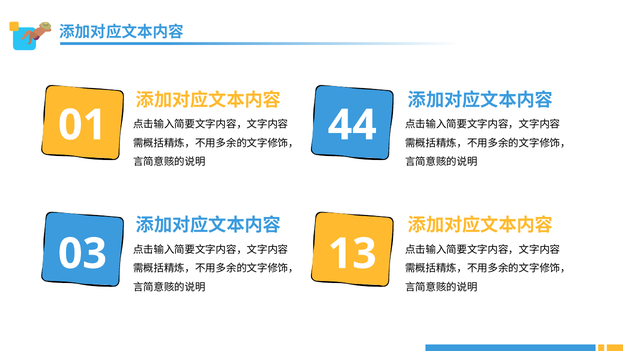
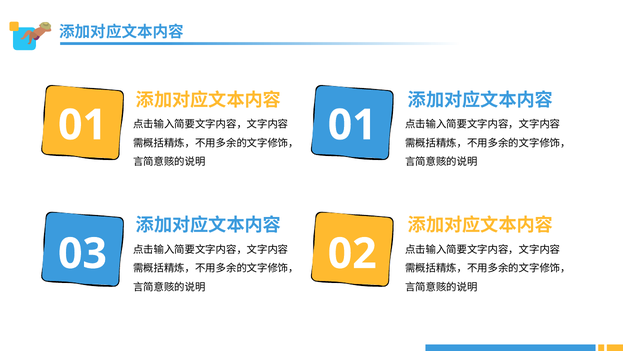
01 44: 44 -> 01 (352, 125)
13: 13 -> 02 (352, 253)
